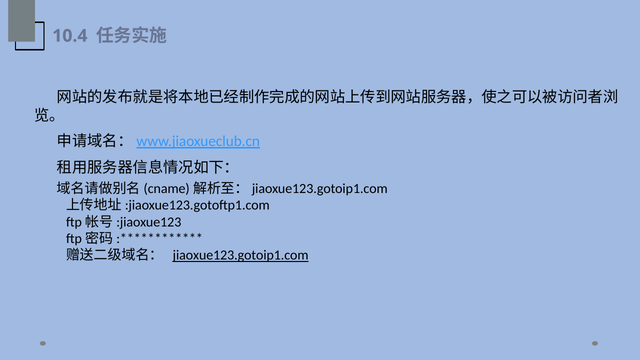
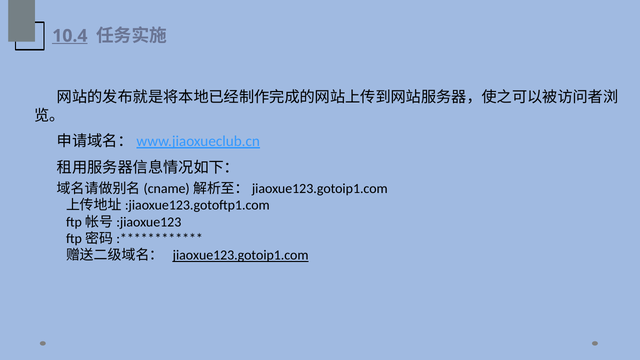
10.4 underline: none -> present (70, 36)
